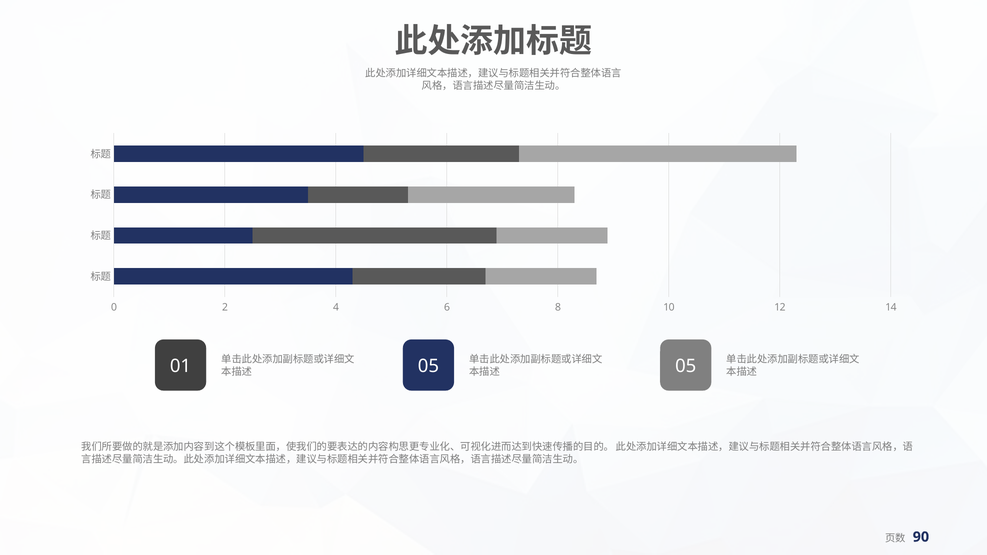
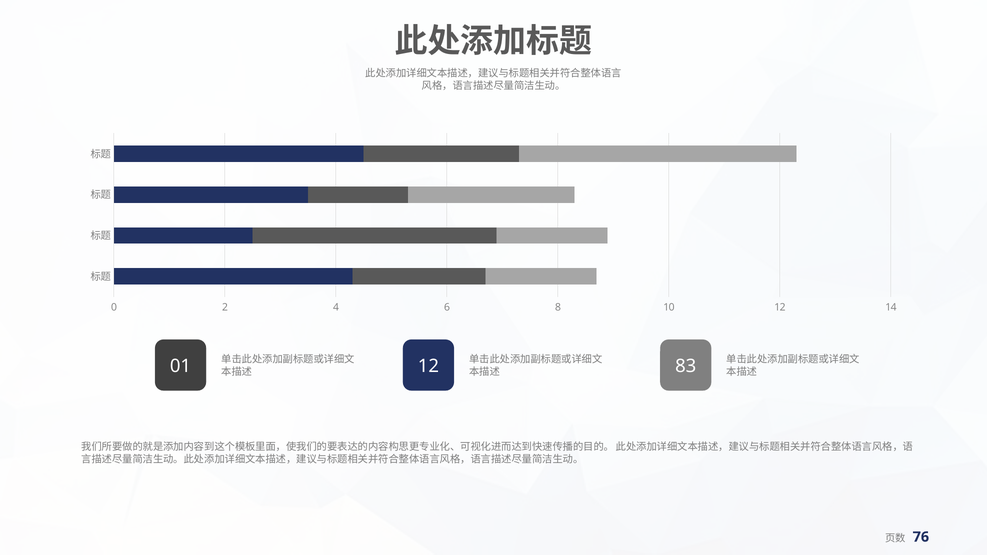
05: 05 -> 12 (428, 366)
05: 05 -> 83 (686, 366)
90: 90 -> 76 (921, 537)
